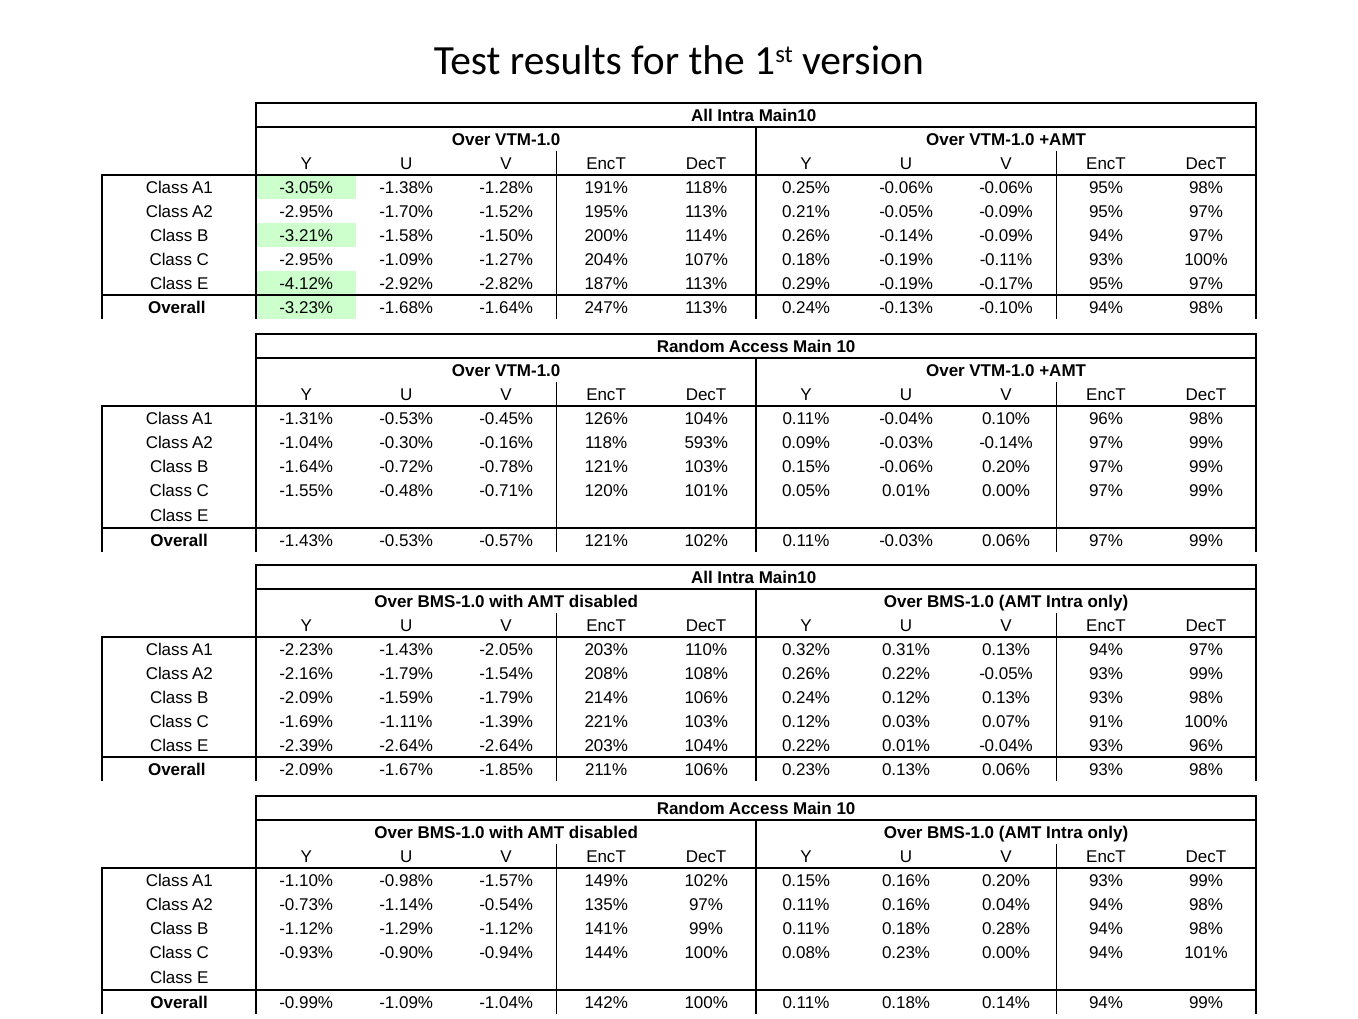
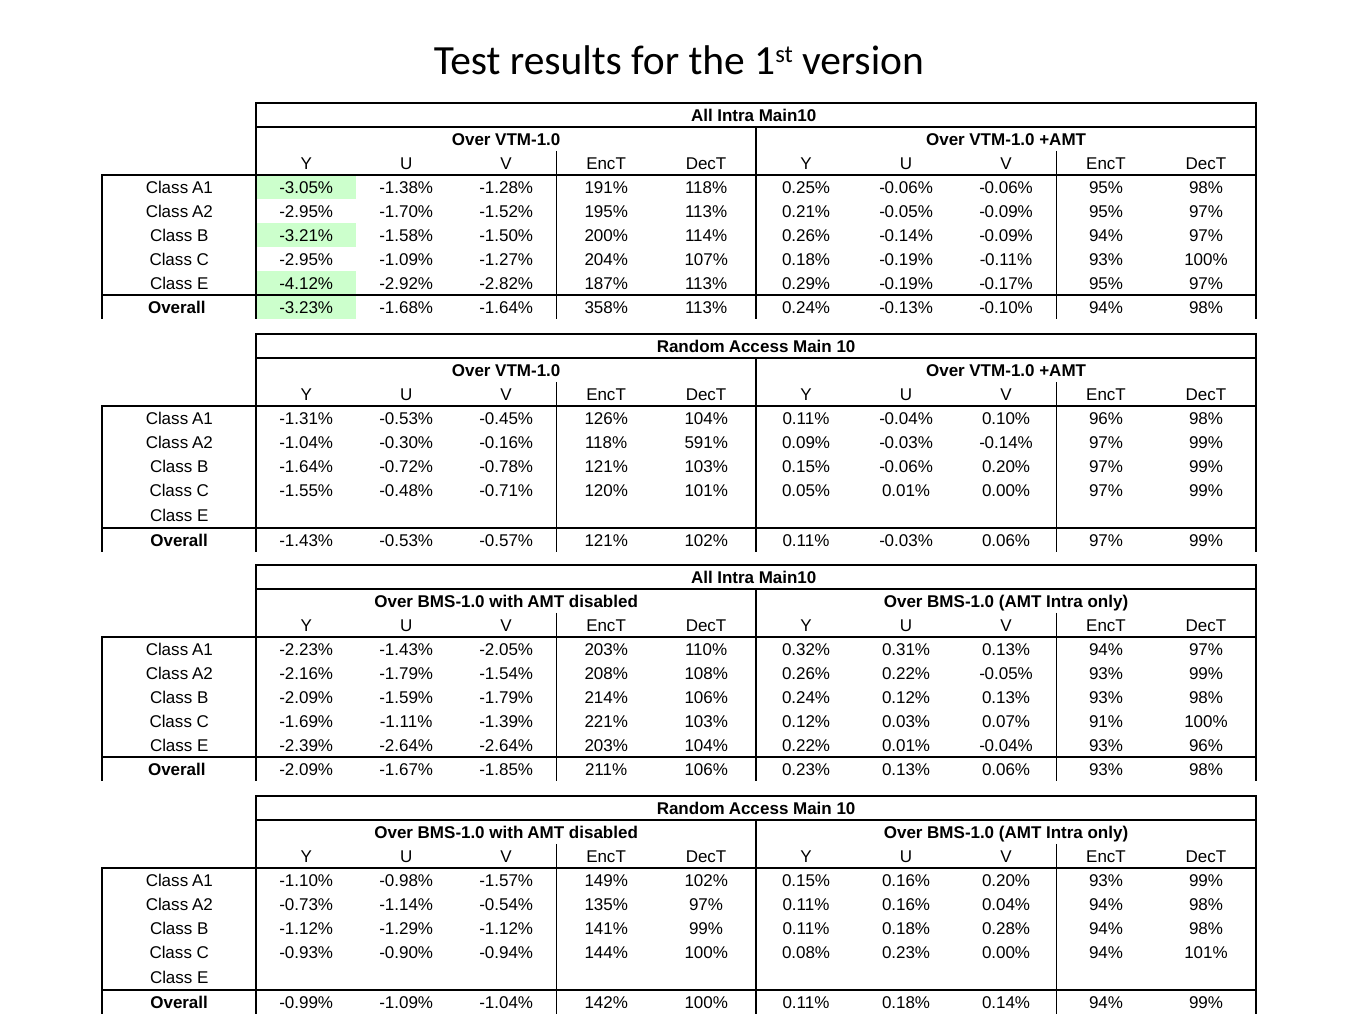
247%: 247% -> 358% (606, 308)
593%: 593% -> 591% (706, 443)
